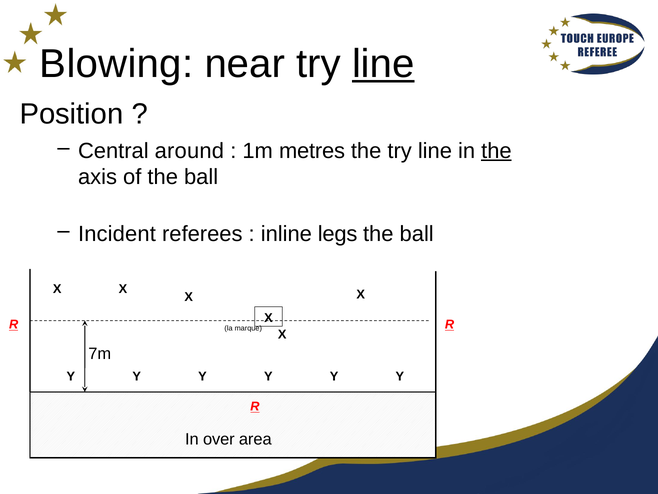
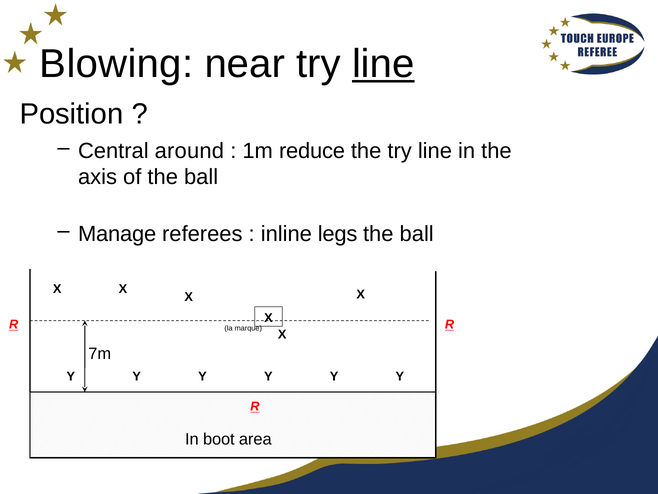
metres: metres -> reduce (312, 151)
the underline: present -> none (496, 151)
Incident: Incident -> Manage (117, 234)
over: over -> boot (219, 439)
